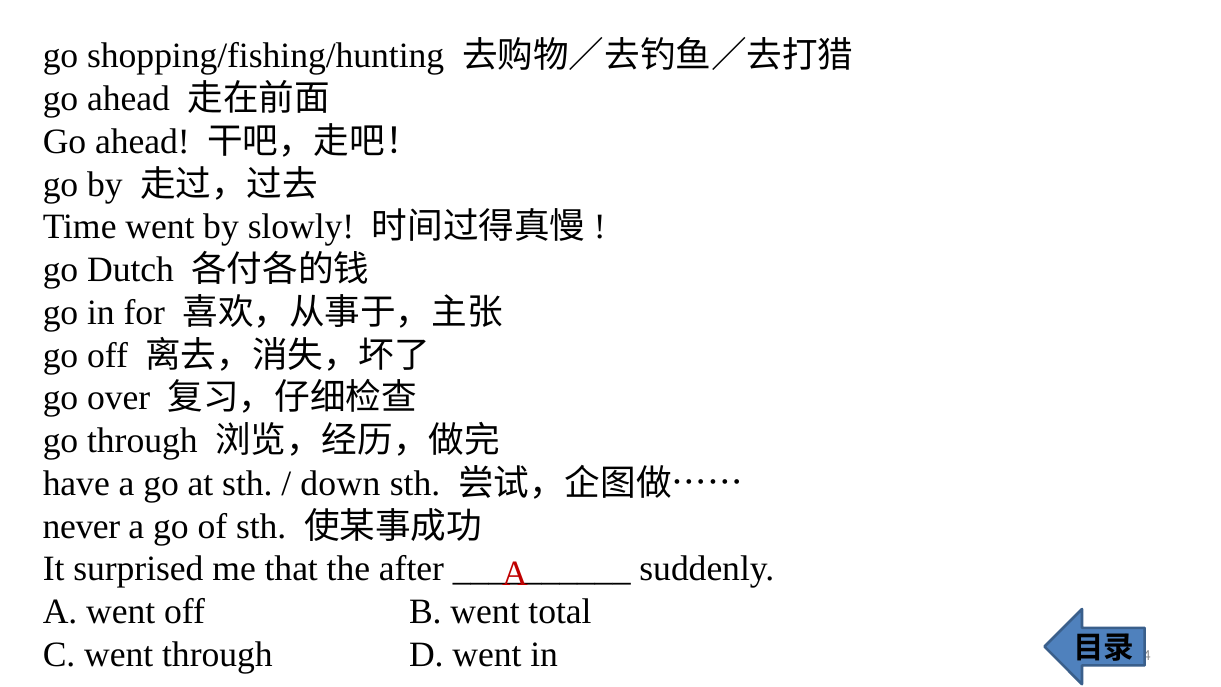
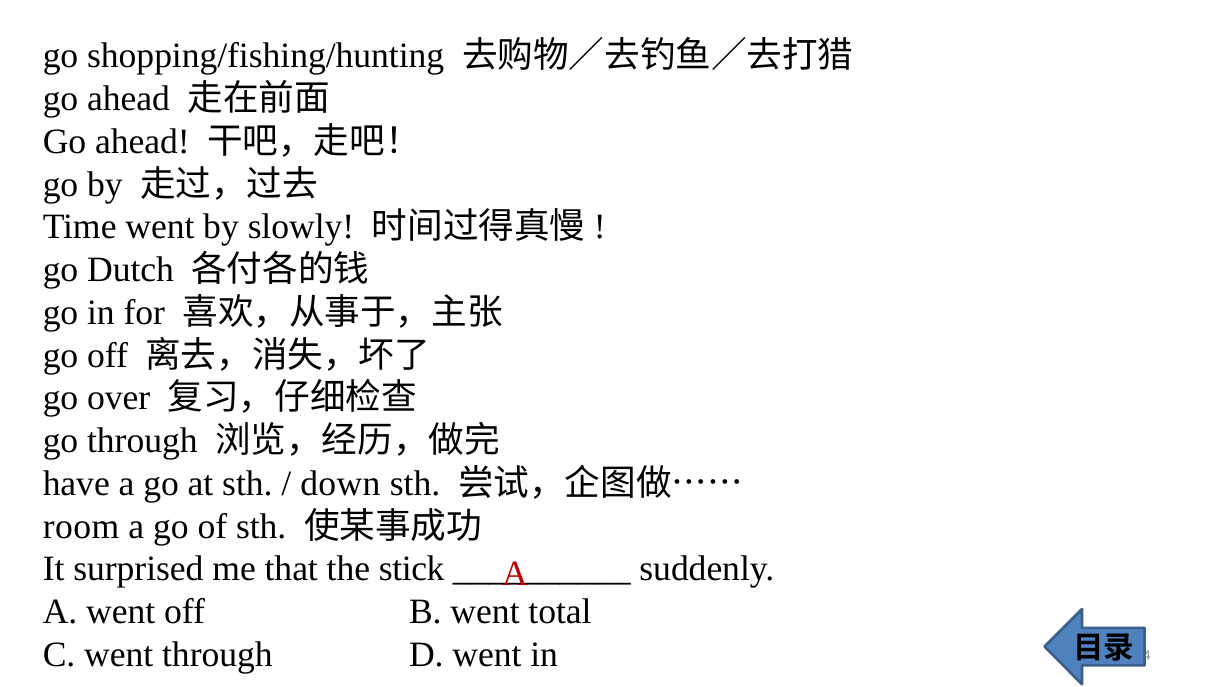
never: never -> room (81, 526)
after: after -> stick (412, 569)
